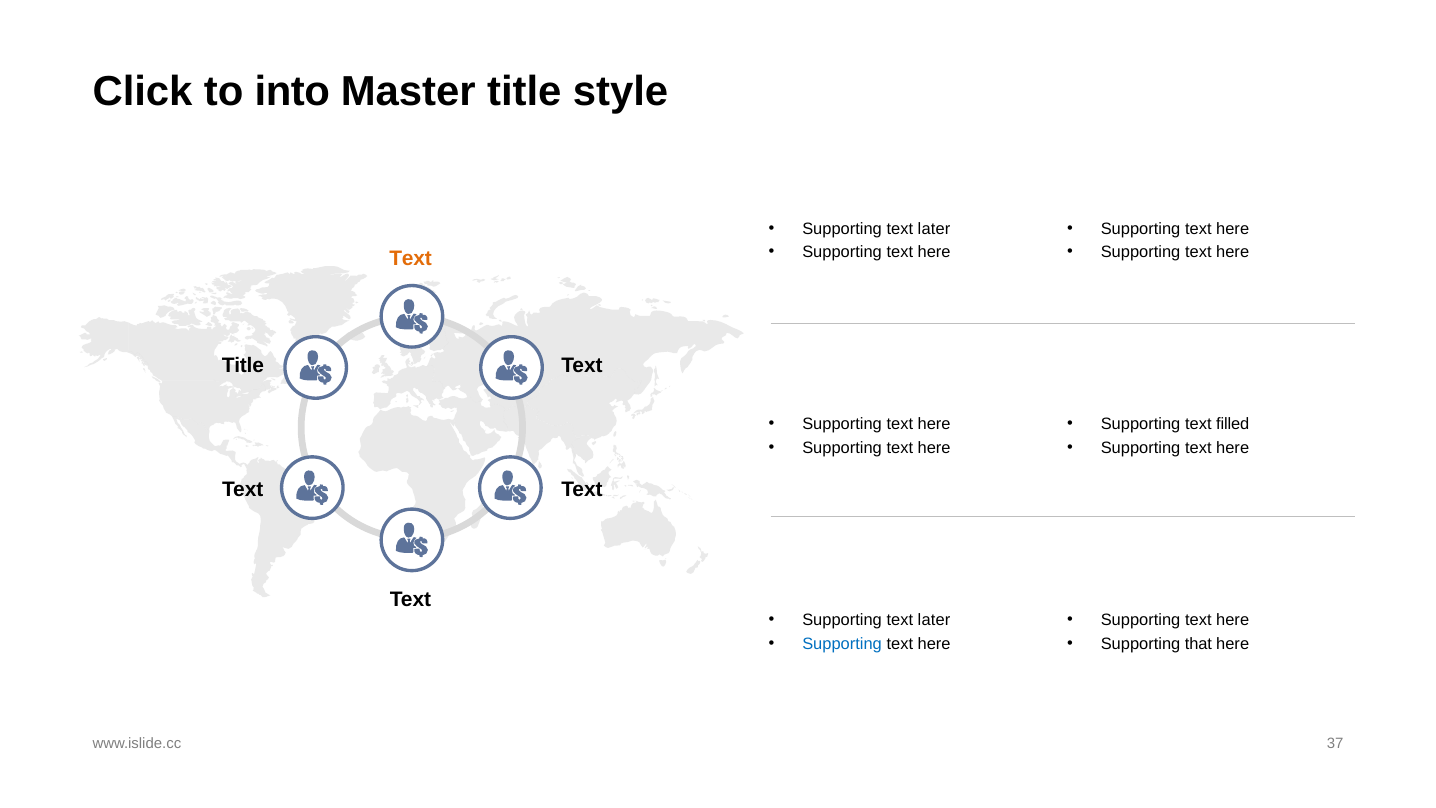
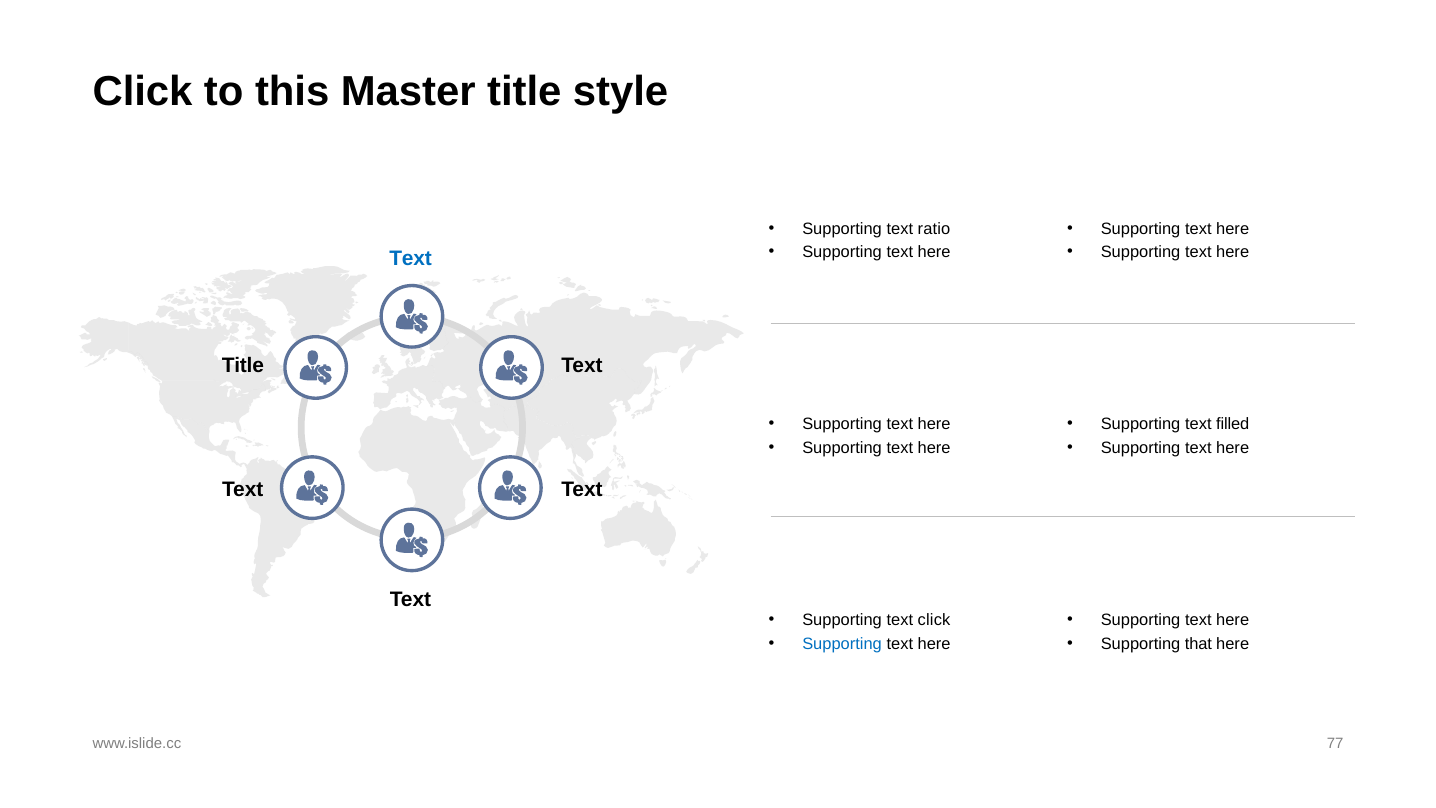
into: into -> this (292, 91)
later: later -> ratio (934, 229)
Text colour: orange -> blue (411, 259)
later: later -> click (934, 620)
37: 37 -> 77 (1335, 743)
